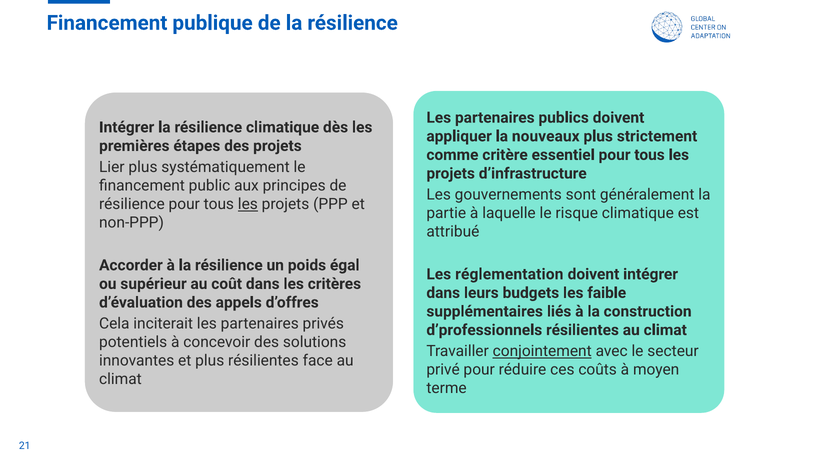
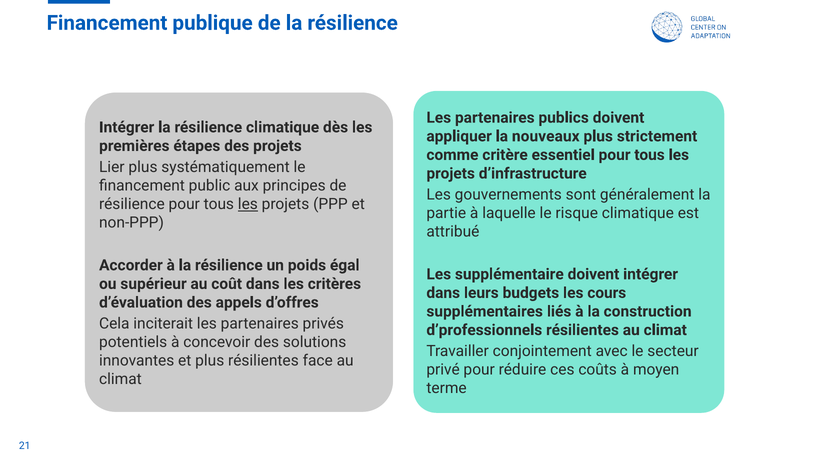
réglementation: réglementation -> supplémentaire (509, 274)
faible: faible -> cours (607, 293)
conjointement underline: present -> none (542, 351)
